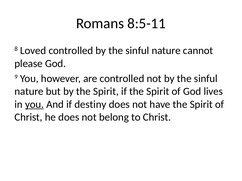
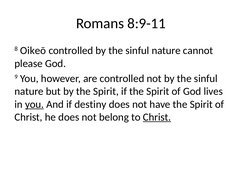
8:5-11: 8:5-11 -> 8:9-11 (147, 23)
Loved: Loved -> Oikeō (33, 51)
Christ underline: none -> present (157, 117)
